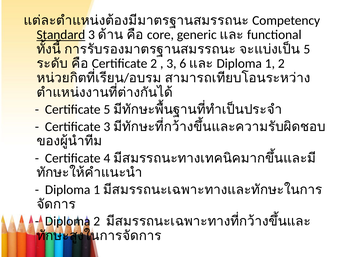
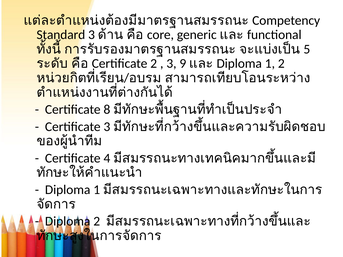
Standard underline: present -> none (61, 35)
6: 6 -> 9 (183, 64)
Certificate 5: 5 -> 8 (107, 110)
